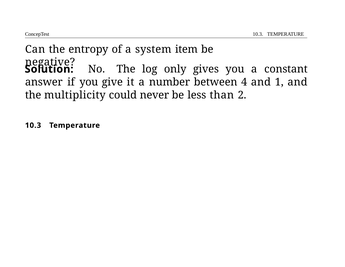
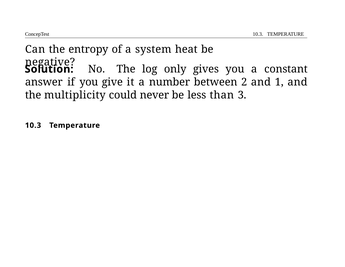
item: item -> heat (186, 49)
4: 4 -> 2 (244, 82)
2: 2 -> 3 (242, 95)
